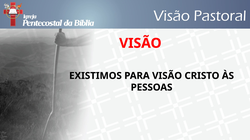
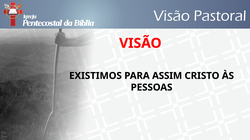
PARA VISÃO: VISÃO -> ASSIM (167, 76)
